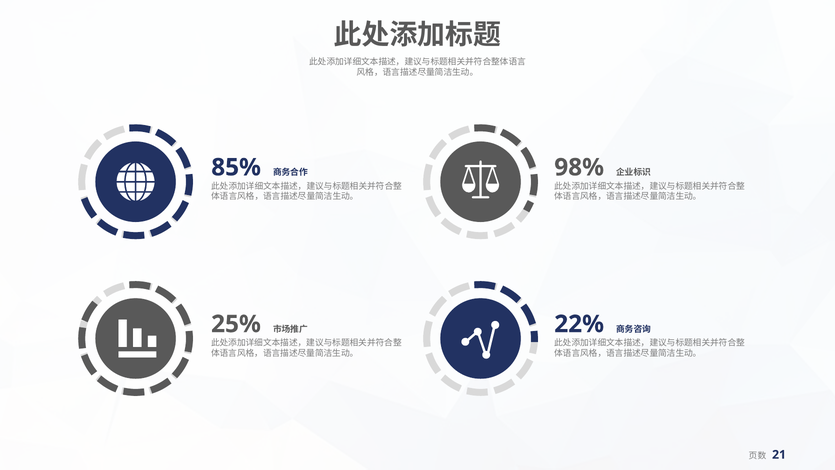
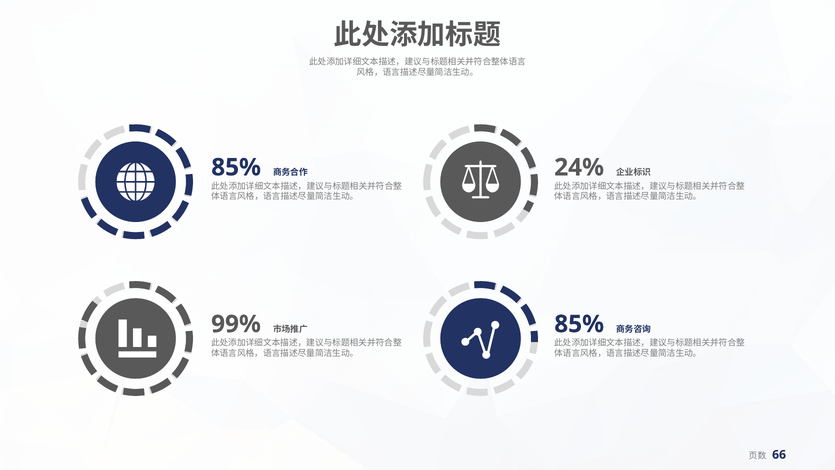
98%: 98% -> 24% (579, 167)
25%: 25% -> 99% (236, 324)
22%: 22% -> 85% (579, 324)
21: 21 -> 66 (779, 454)
